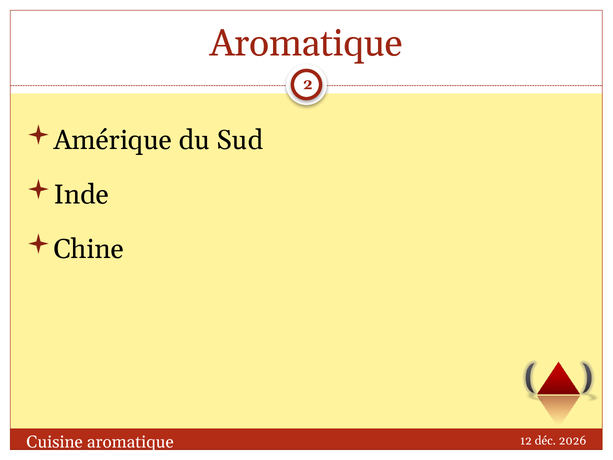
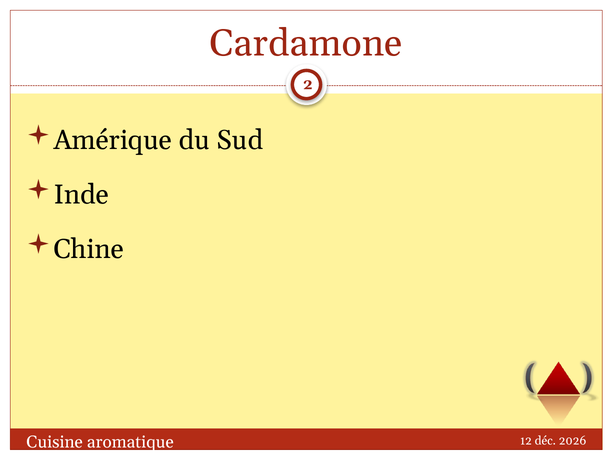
Aromatique: Aromatique -> Cardamone (306, 43)
